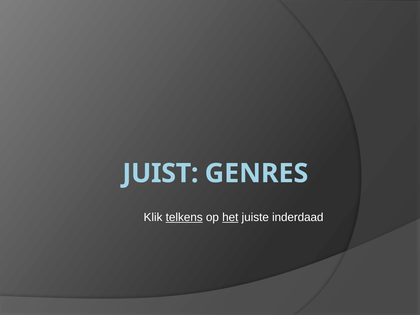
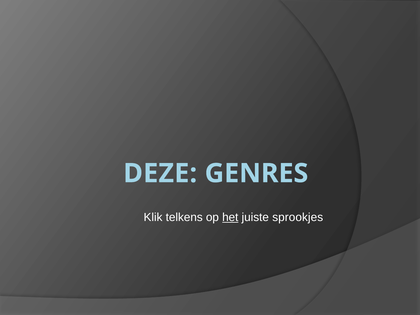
JUIST: JUIST -> DEZE (160, 173)
telkens underline: present -> none (184, 217)
inderdaad: inderdaad -> sprookjes (298, 217)
